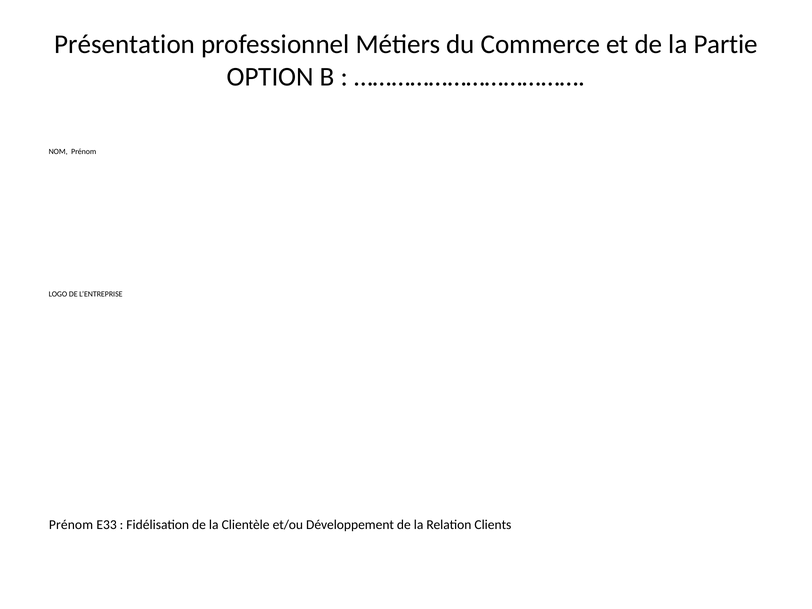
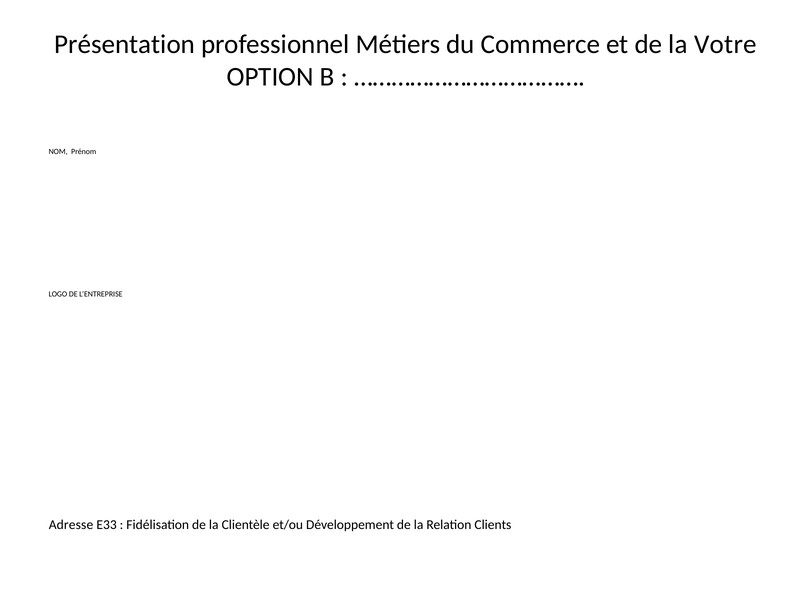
Partie: Partie -> Votre (725, 45)
Prénom: Prénom -> Adresse (71, 525)
